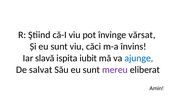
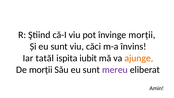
învinge vărsat: vărsat -> morții (142, 35)
slavă: slavă -> tatăl (45, 58)
ajunge colour: blue -> orange (139, 58)
De salvat: salvat -> morții (41, 70)
